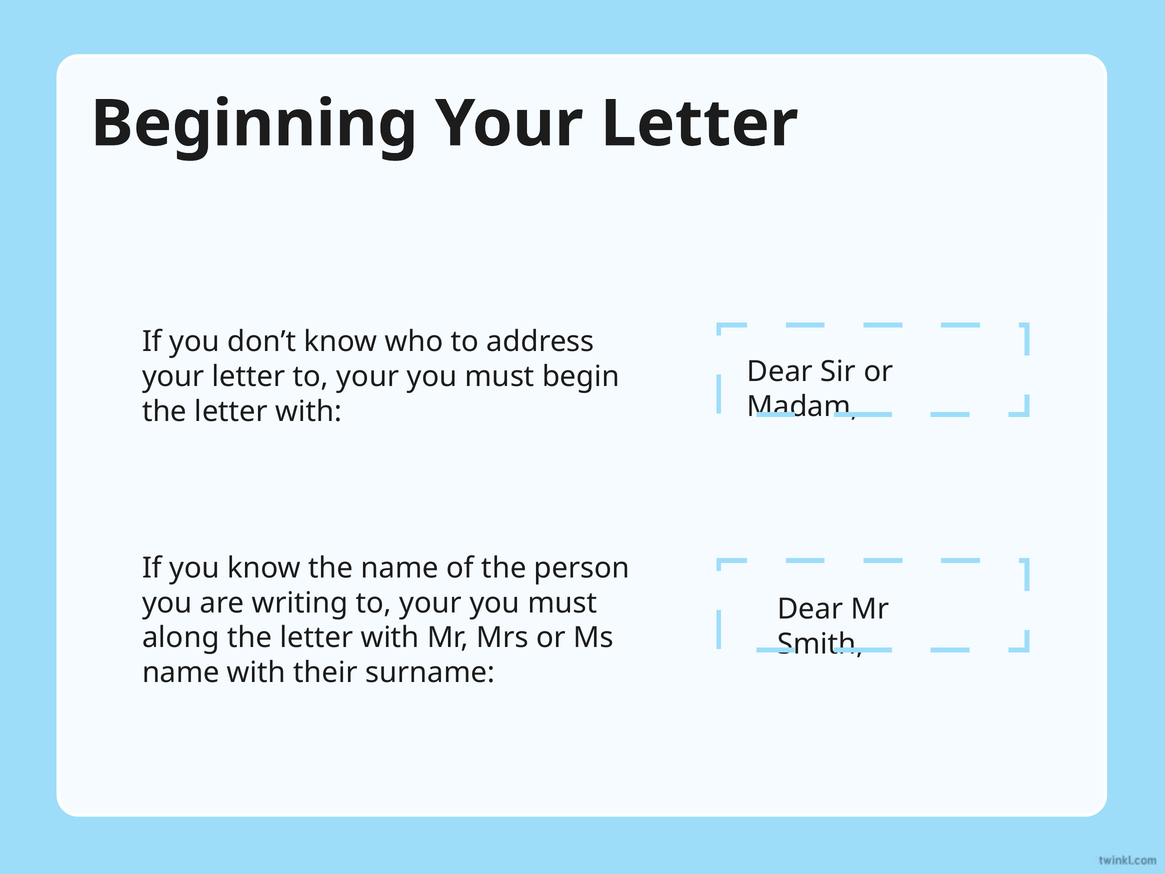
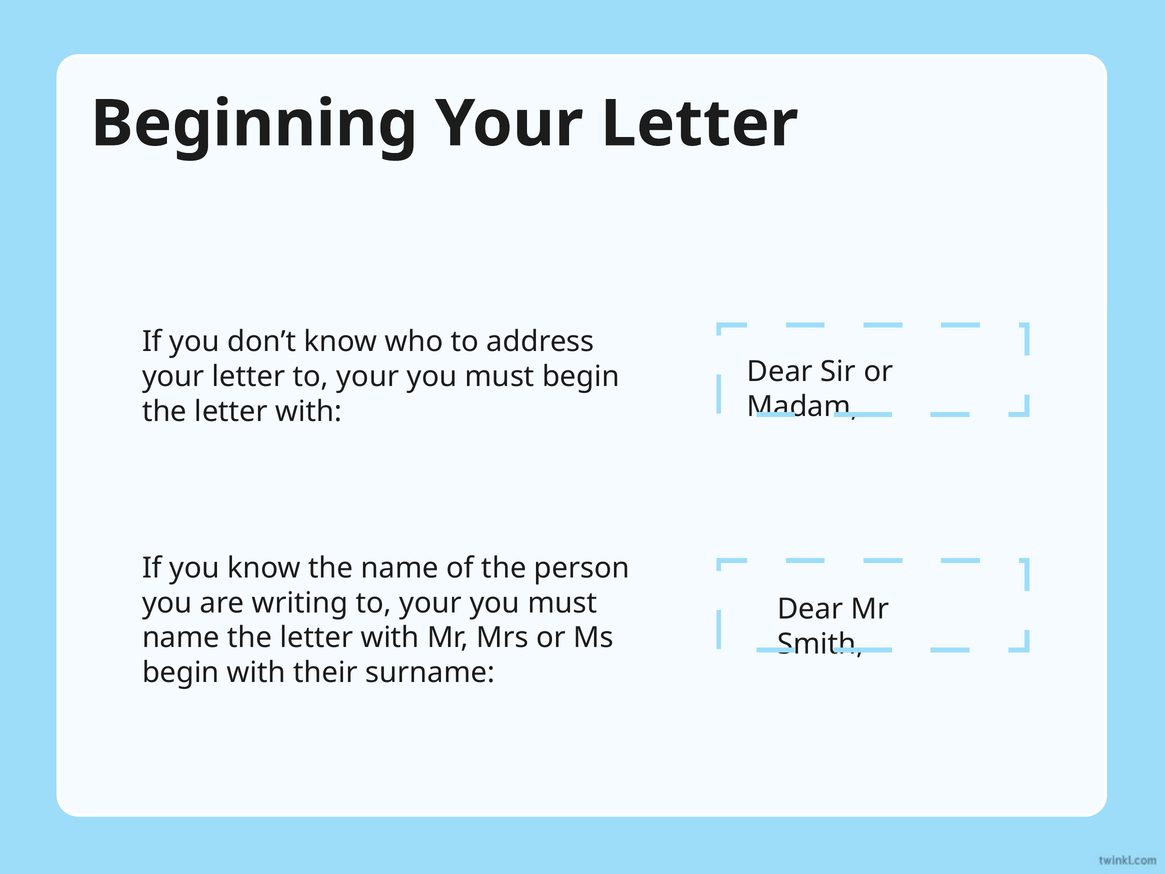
along: along -> name (181, 638)
name: name -> begin (181, 673)
